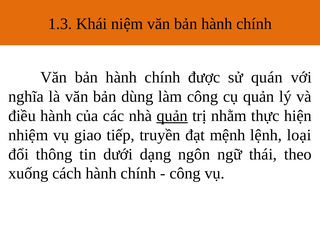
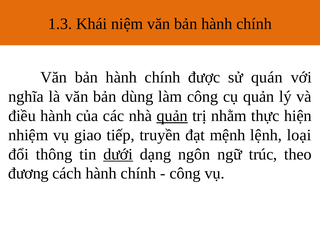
dưới underline: none -> present (118, 154)
thái: thái -> trúc (263, 154)
xuống: xuống -> đương (28, 173)
